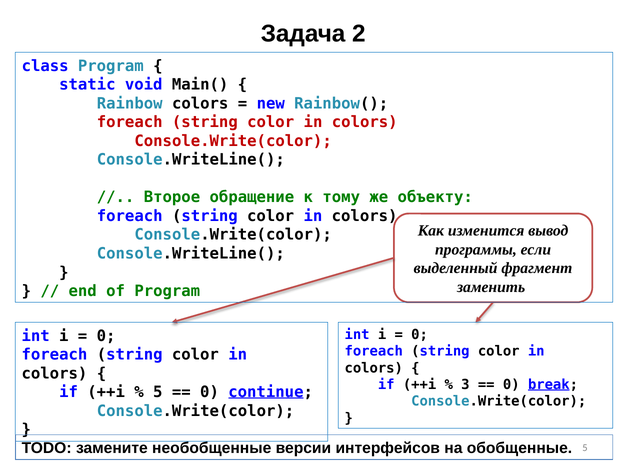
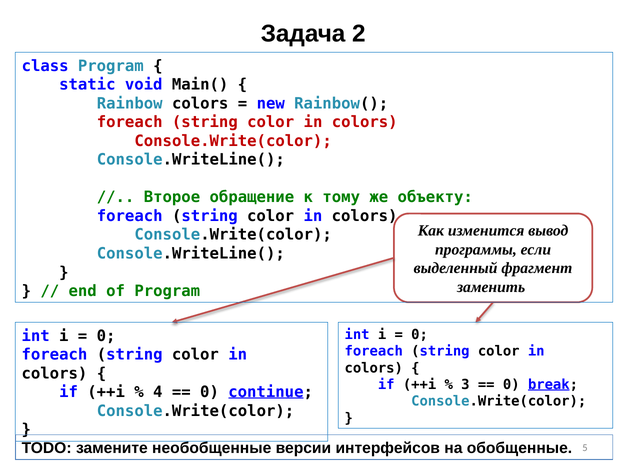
5: 5 -> 4 (158, 392)
